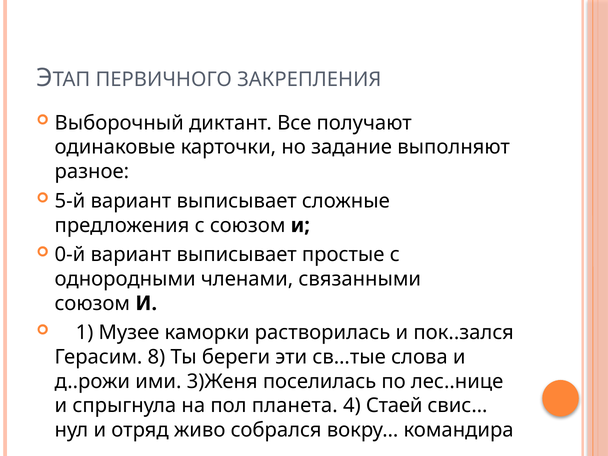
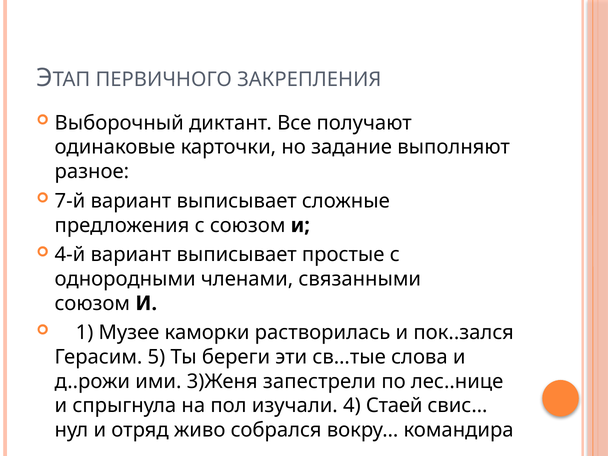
5-й: 5-й -> 7-й (70, 201)
0-й: 0-й -> 4-й (70, 255)
8: 8 -> 5 (156, 357)
поселилась: поселилась -> запестрели (319, 381)
планета: планета -> изучали (295, 406)
